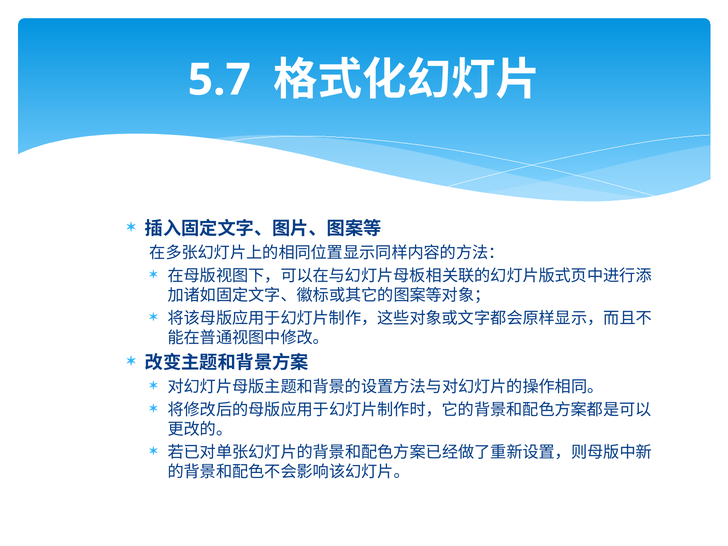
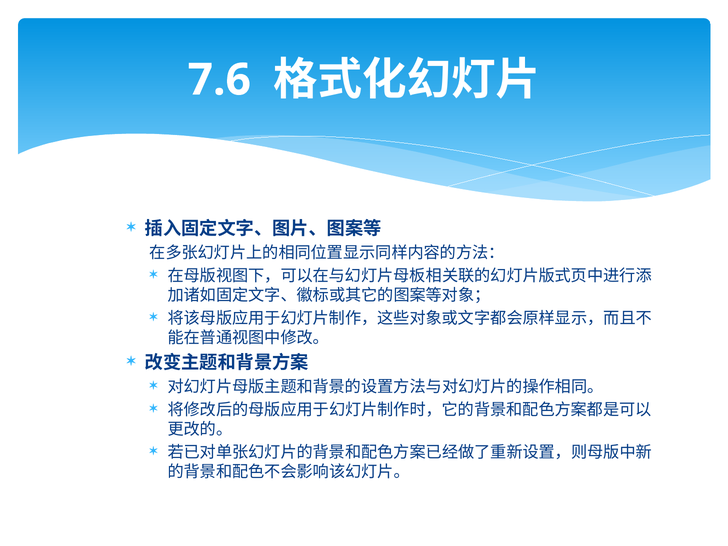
5.7: 5.7 -> 7.6 (219, 80)
